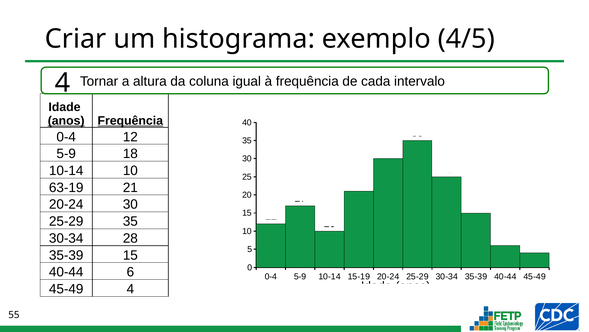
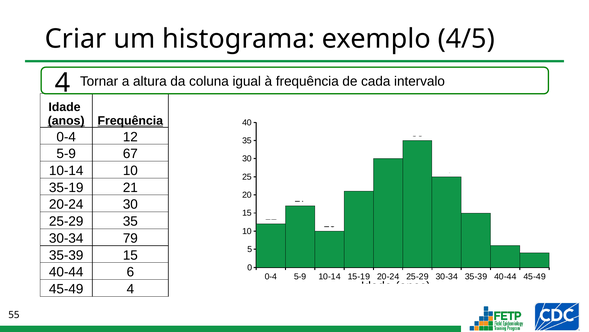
18: 18 -> 67 (130, 153)
63-19: 63-19 -> 35-19 (66, 187)
28: 28 -> 79 (130, 238)
